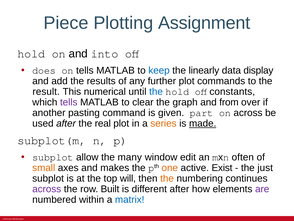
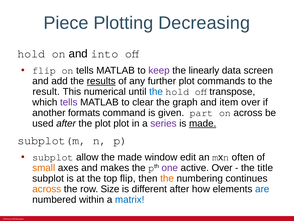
Assignment: Assignment -> Decreasing (204, 23)
does: does -> flip (44, 70)
keep colour: blue -> purple (159, 70)
display: display -> screen (258, 70)
results underline: none -> present (101, 81)
constants: constants -> transpose (232, 91)
from: from -> item (229, 102)
pasting: pasting -> formats (84, 113)
the real: real -> plot (103, 123)
series colour: orange -> purple (163, 123)
the many: many -> made (130, 157)
one colour: orange -> purple (170, 167)
active Exist: Exist -> Over (222, 167)
just: just -> title (265, 167)
top will: will -> flip (128, 178)
across colour: purple -> orange (47, 189)
Built: Built -> Size (110, 189)
are colour: purple -> blue (262, 189)
